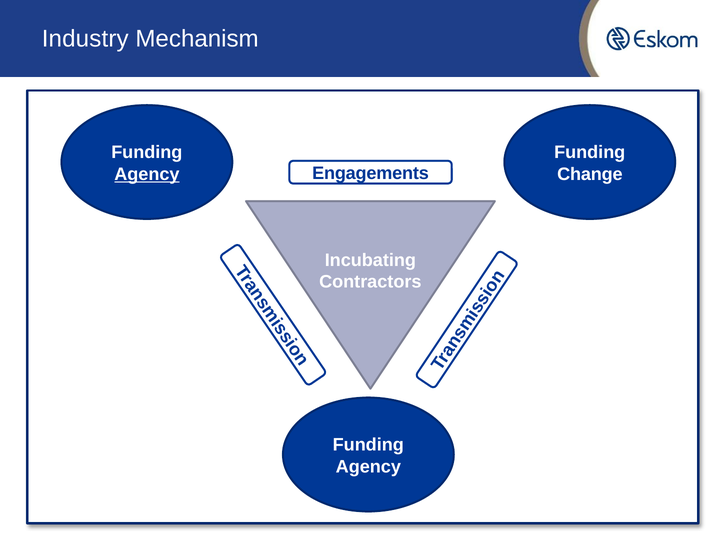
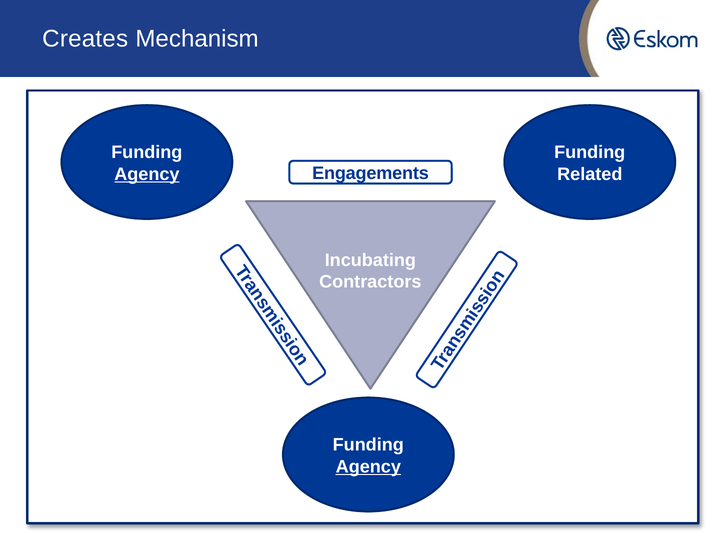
Industry: Industry -> Creates (85, 39)
Change: Change -> Related (590, 174)
Agency underline: none -> present (368, 467)
